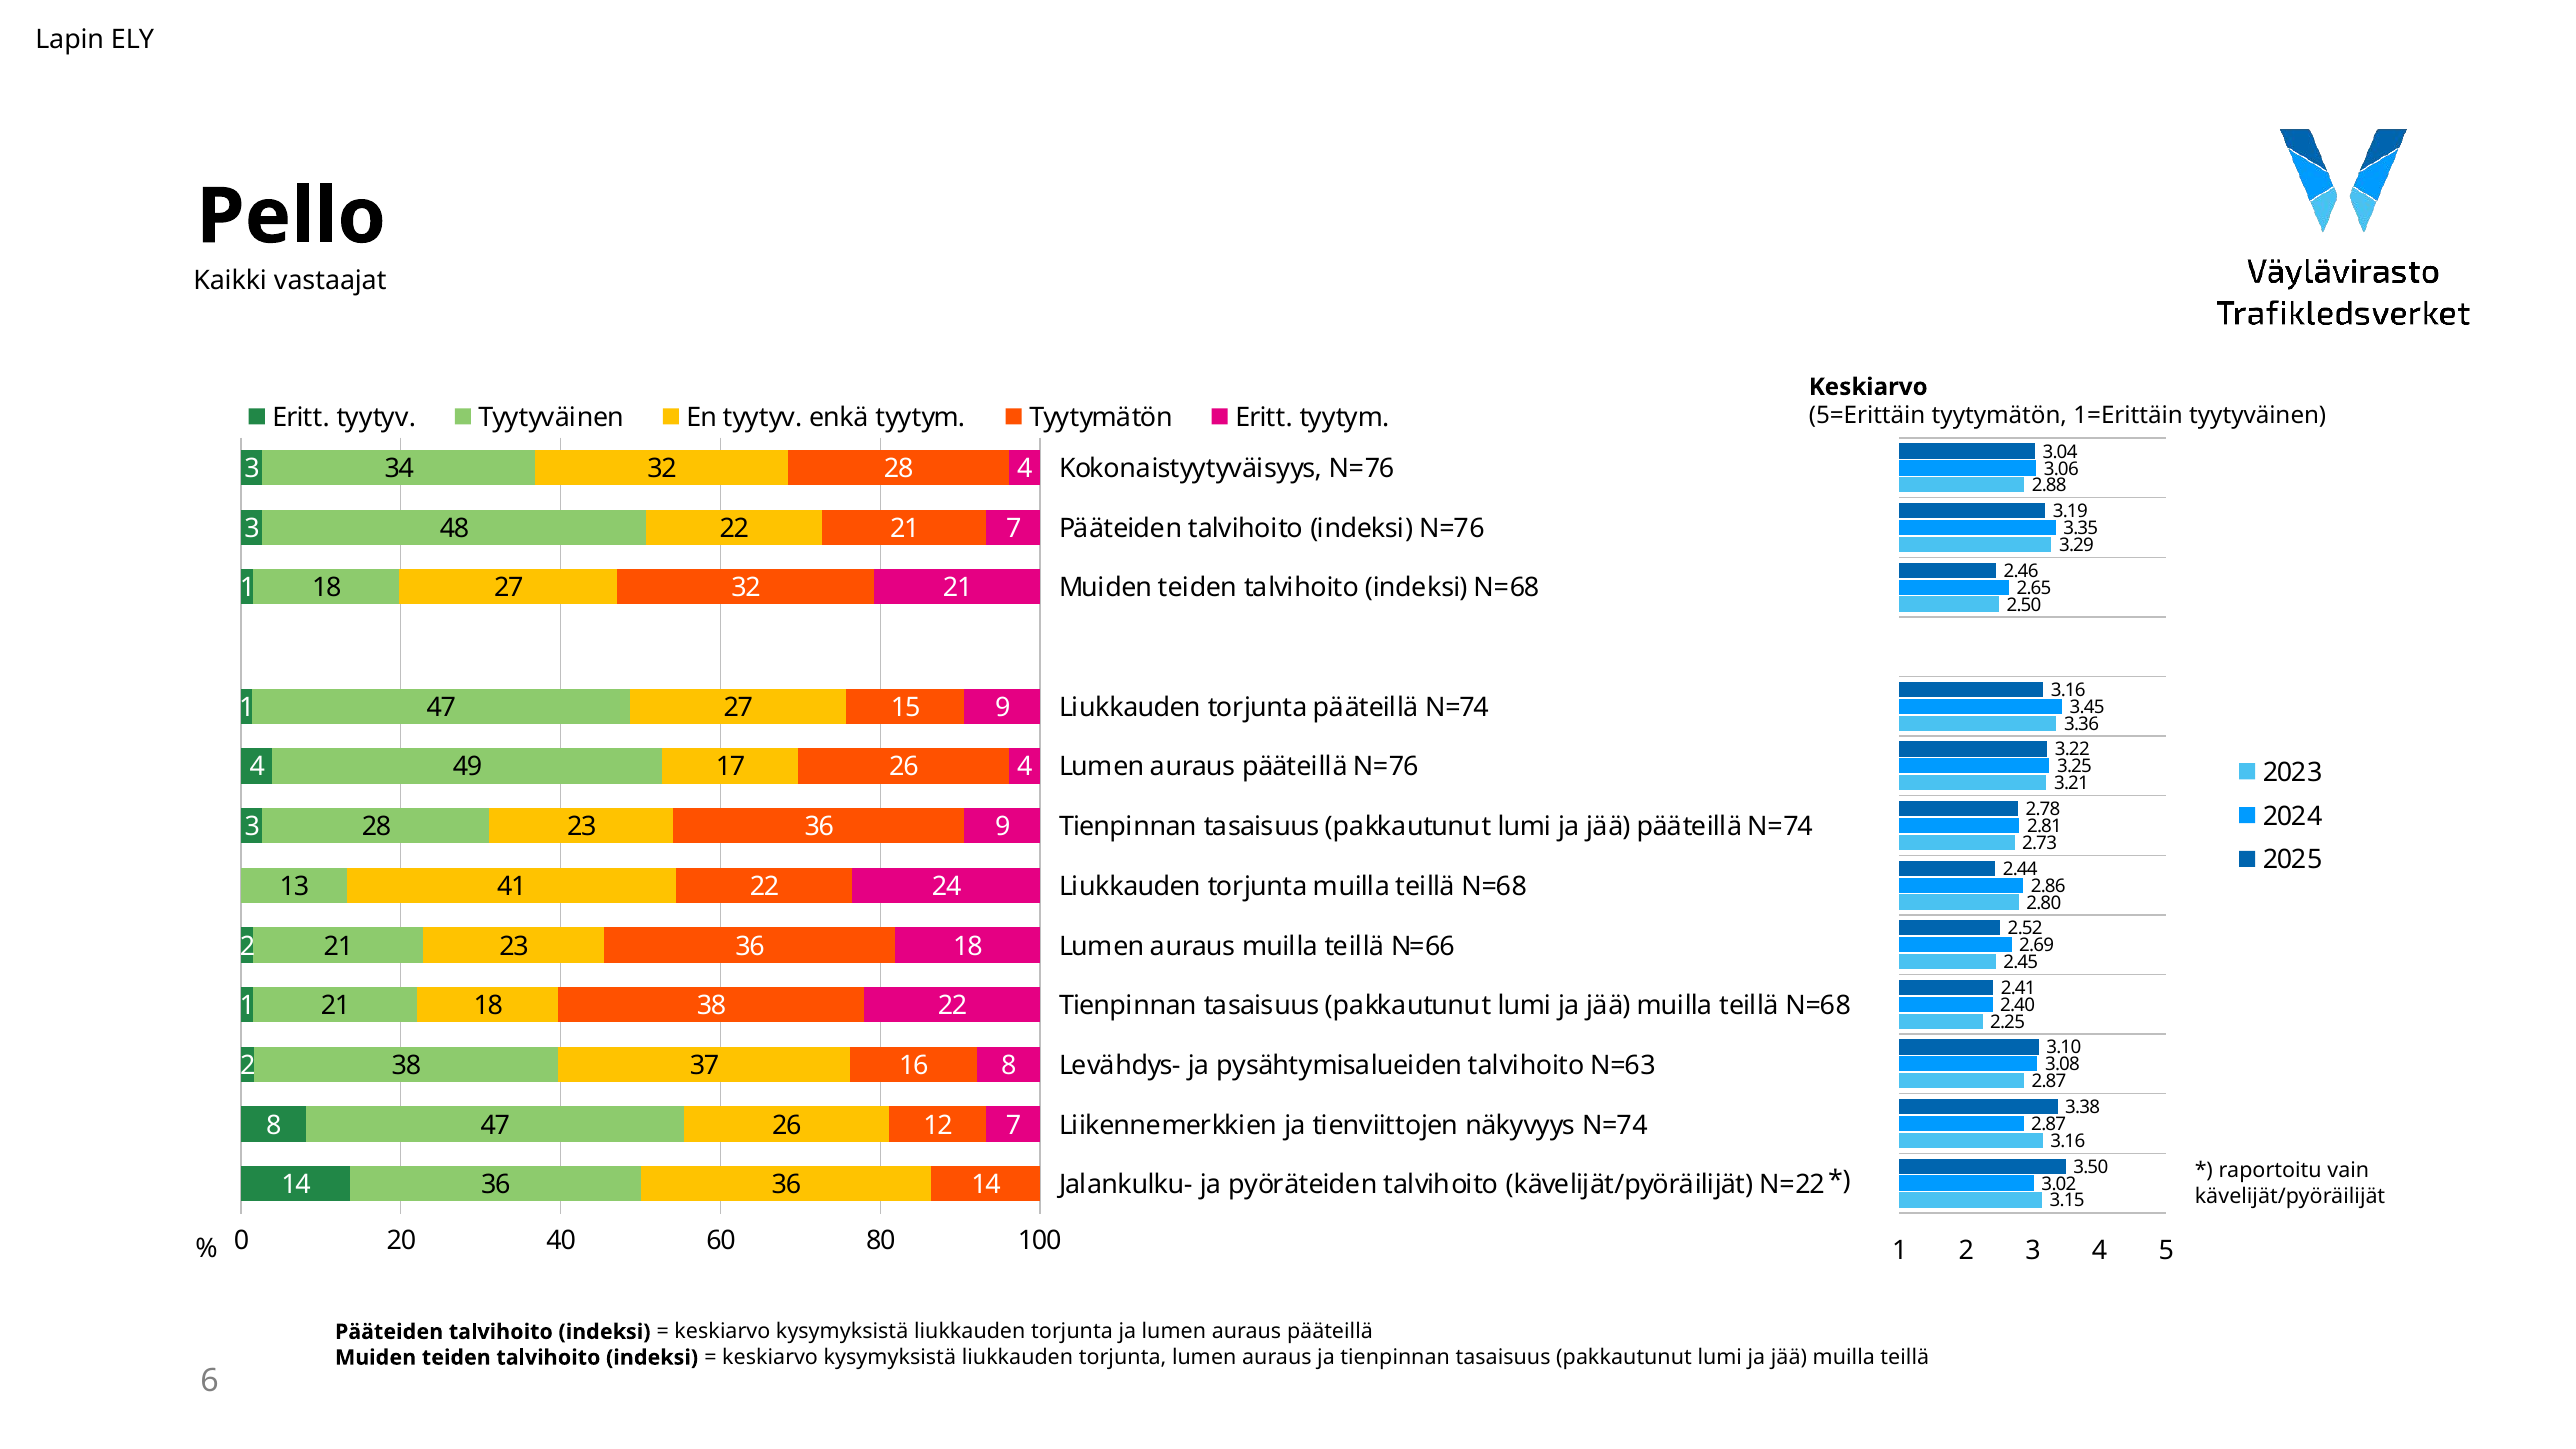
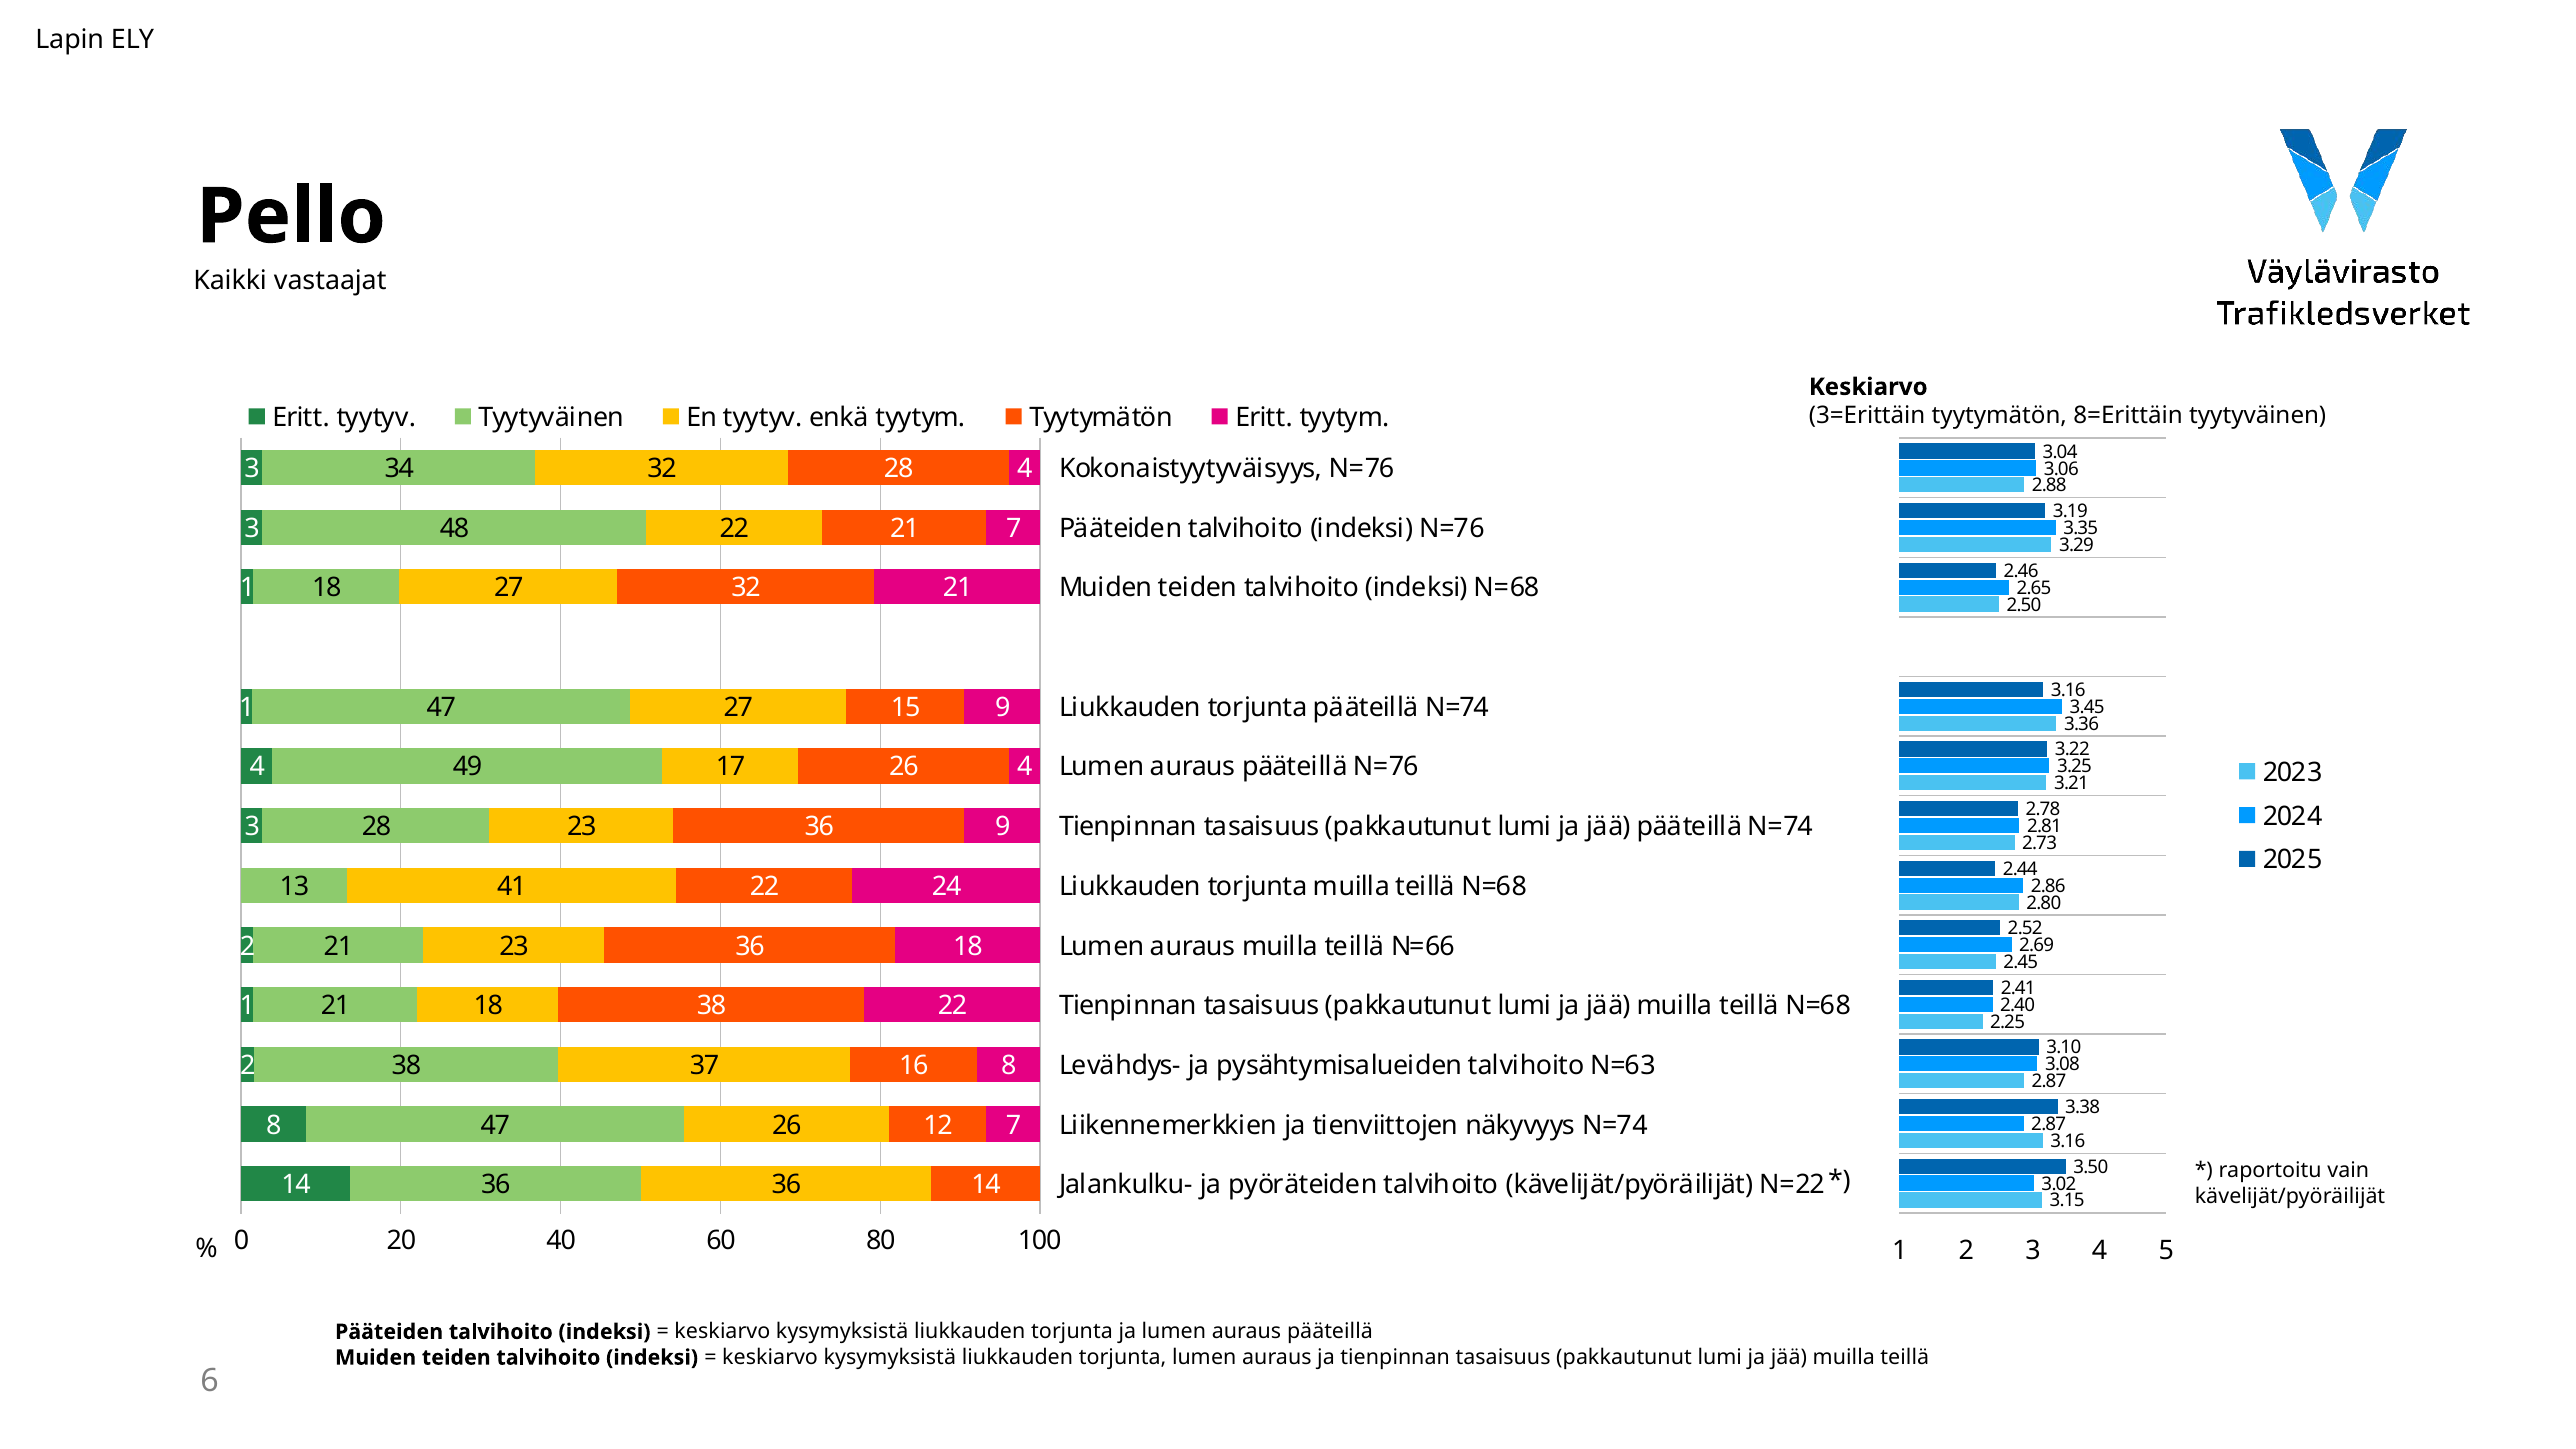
5=Erittäin: 5=Erittäin -> 3=Erittäin (1867, 416)
1=Erittäin: 1=Erittäin -> 8=Erittäin (2128, 416)
